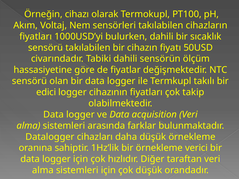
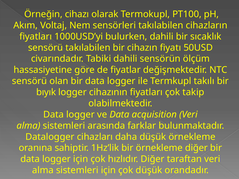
edici: edici -> bıyık (46, 92)
örnekleme verici: verici -> diğer (196, 148)
